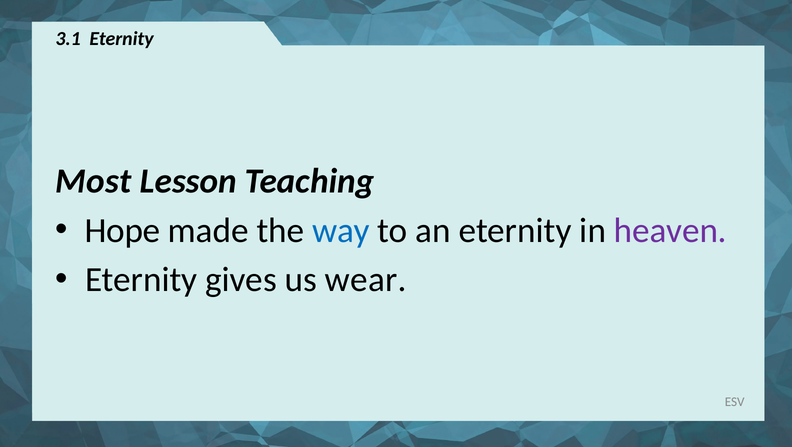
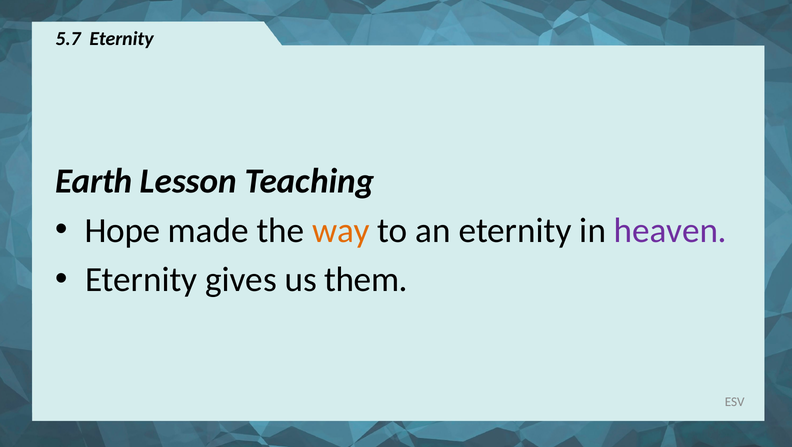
3.1: 3.1 -> 5.7 (68, 39)
Most: Most -> Earth (94, 181)
way colour: blue -> orange (341, 230)
wear: wear -> them (366, 280)
